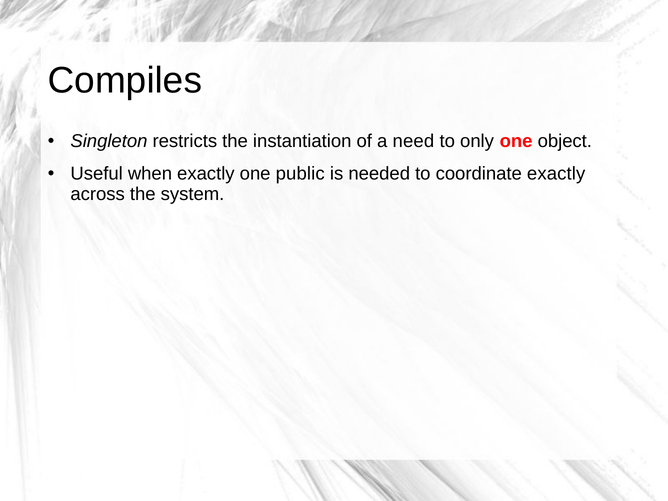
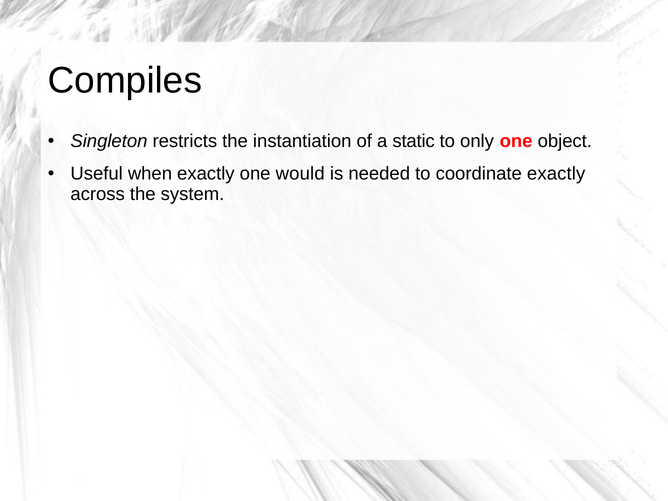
need: need -> static (414, 141)
public: public -> would (300, 174)
